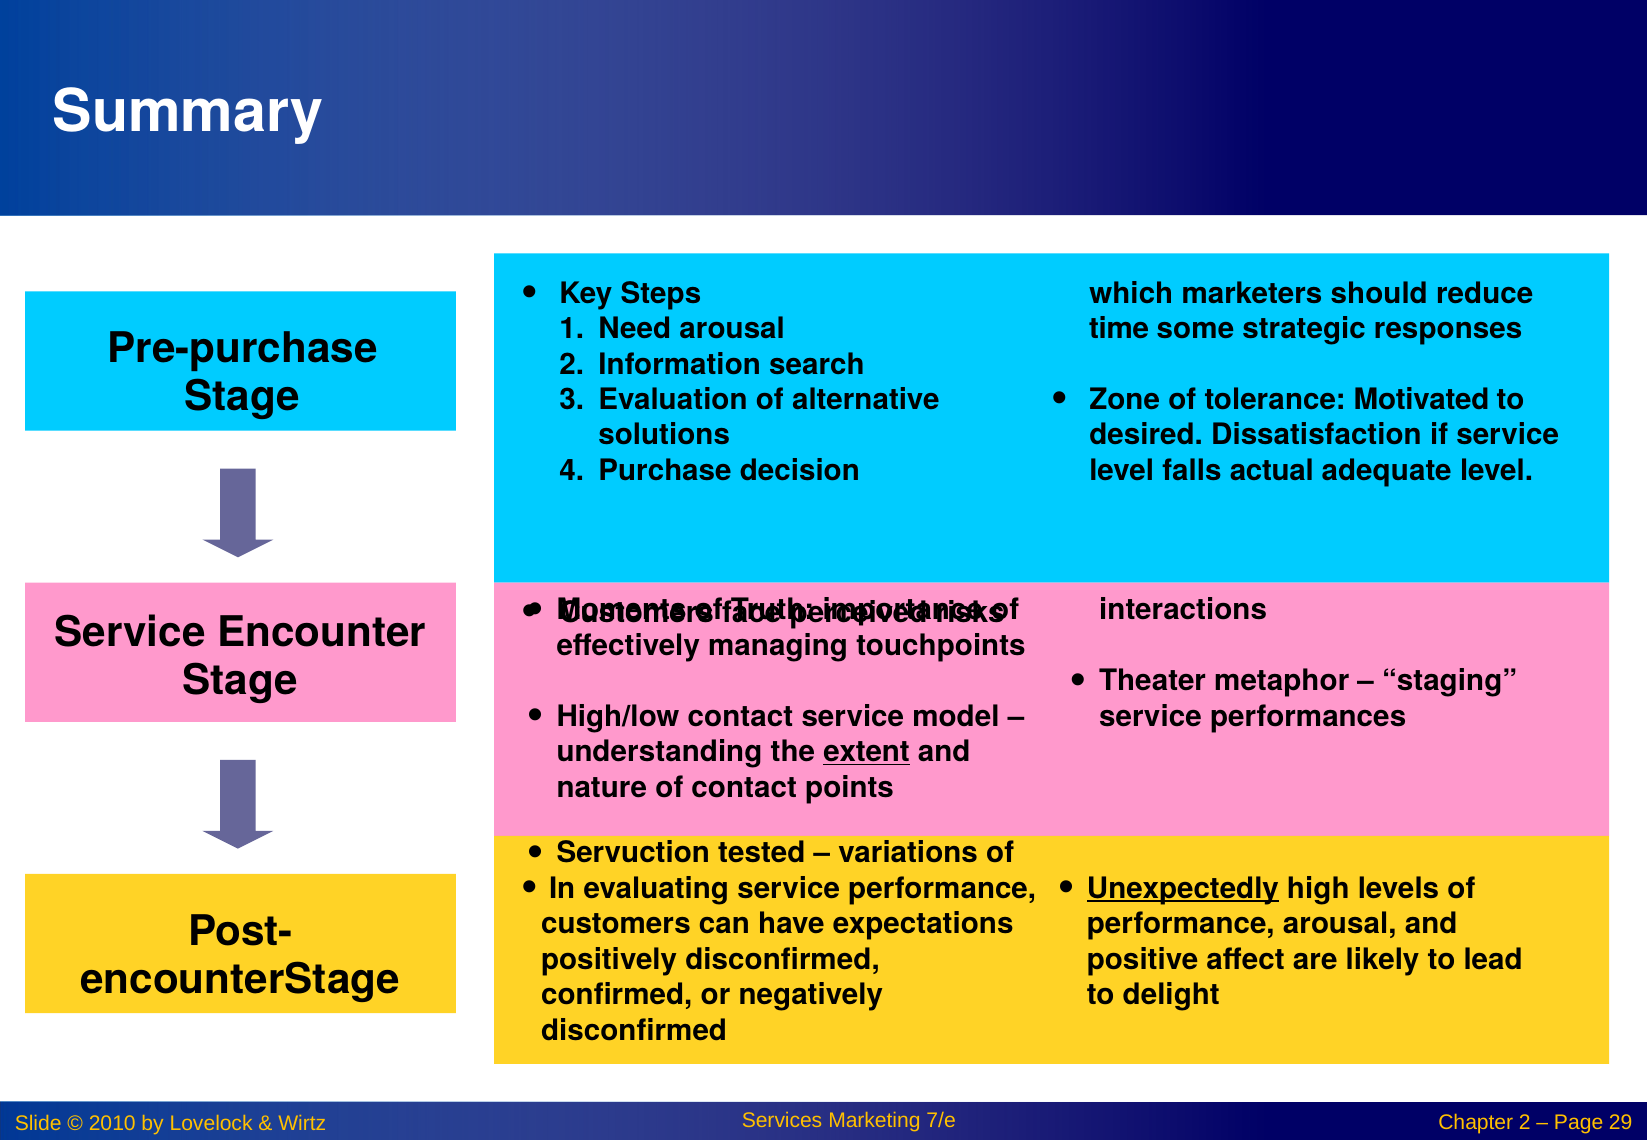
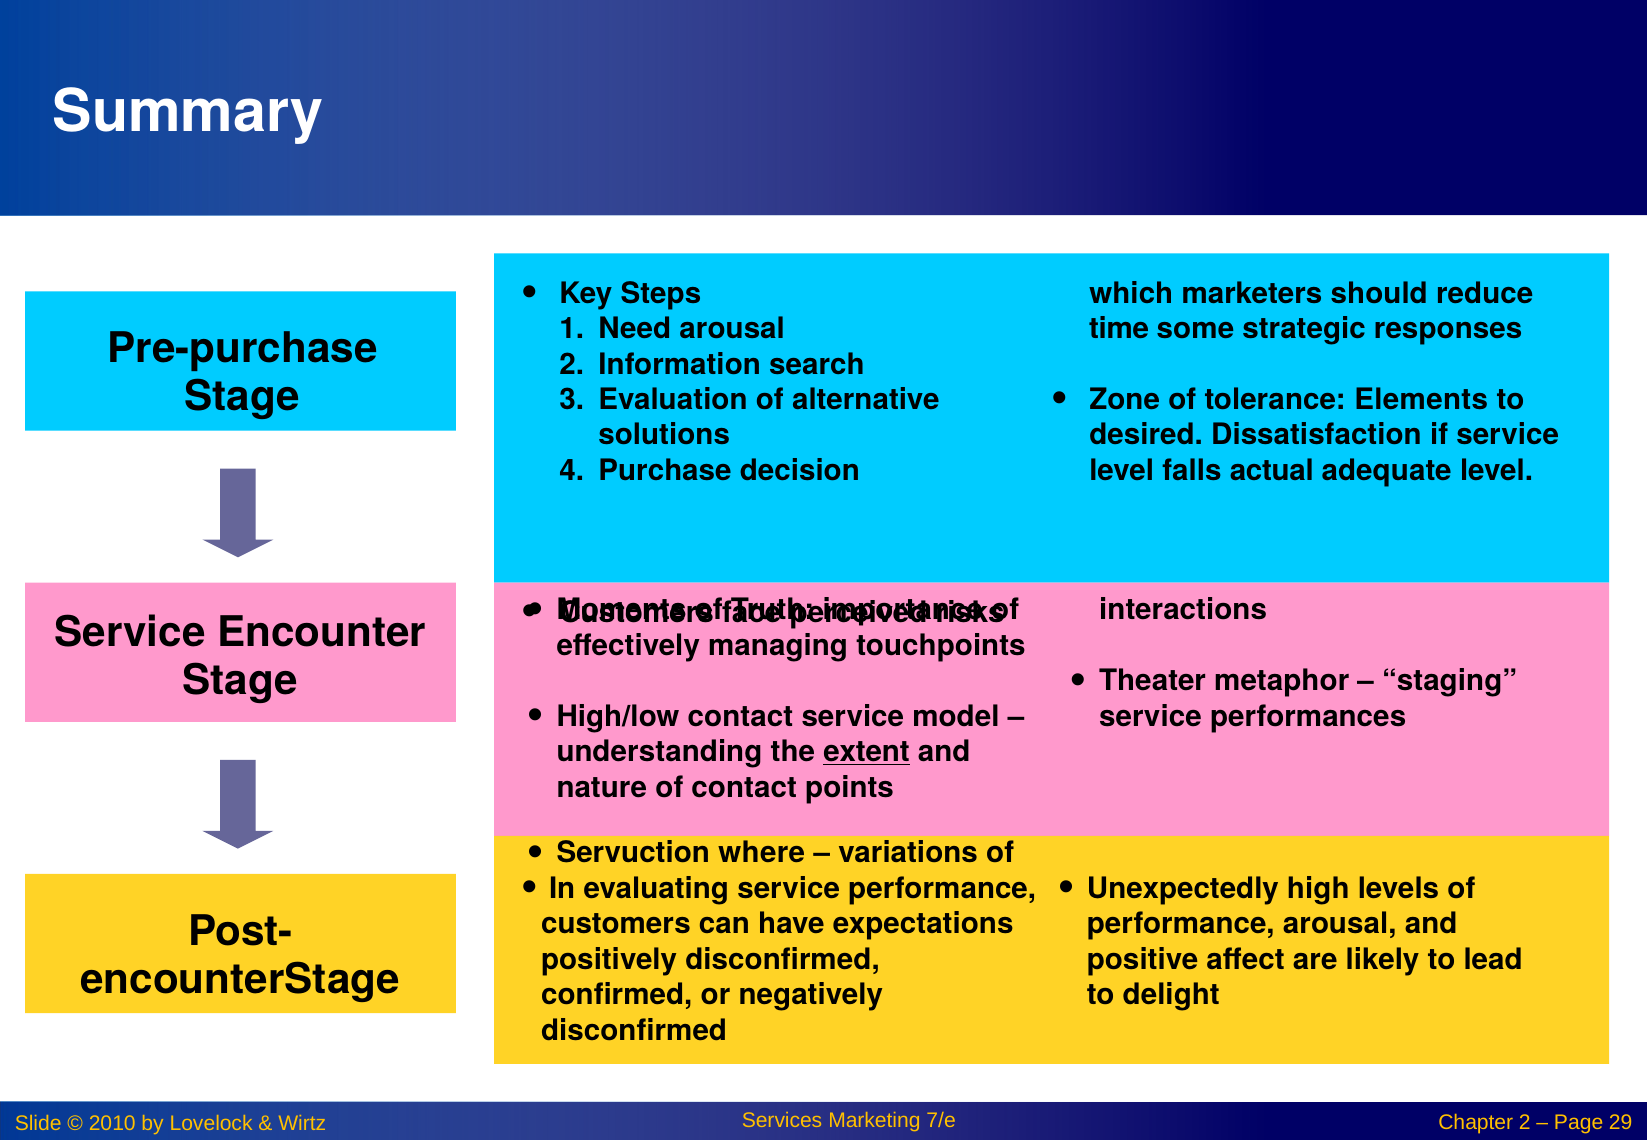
Motivated: Motivated -> Elements (1421, 400)
tested: tested -> where (762, 854)
Unexpectedly underline: present -> none (1183, 889)
